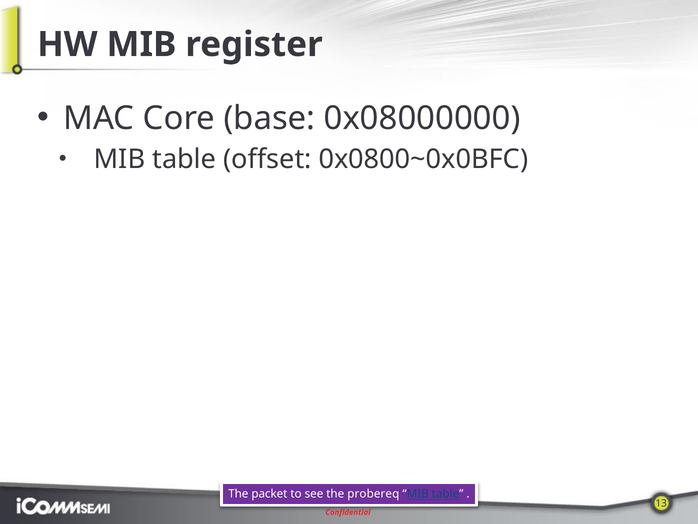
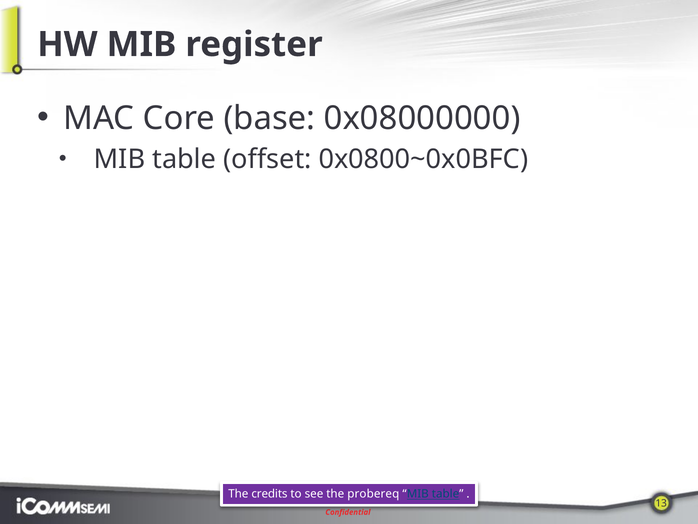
packet: packet -> credits (269, 493)
